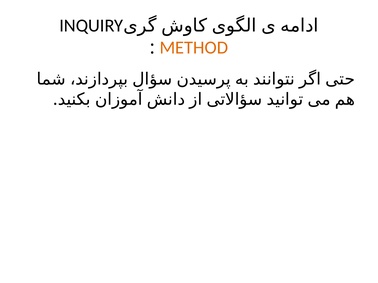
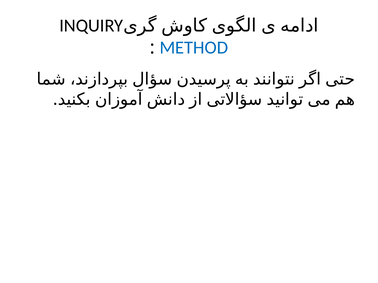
METHOD colour: orange -> blue (194, 48)
